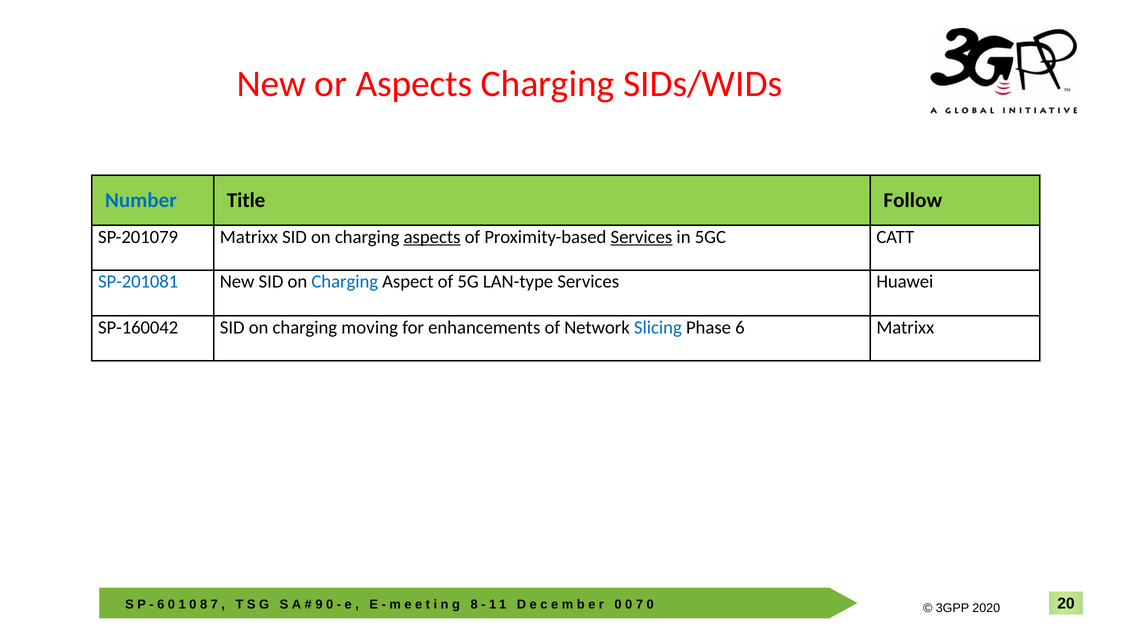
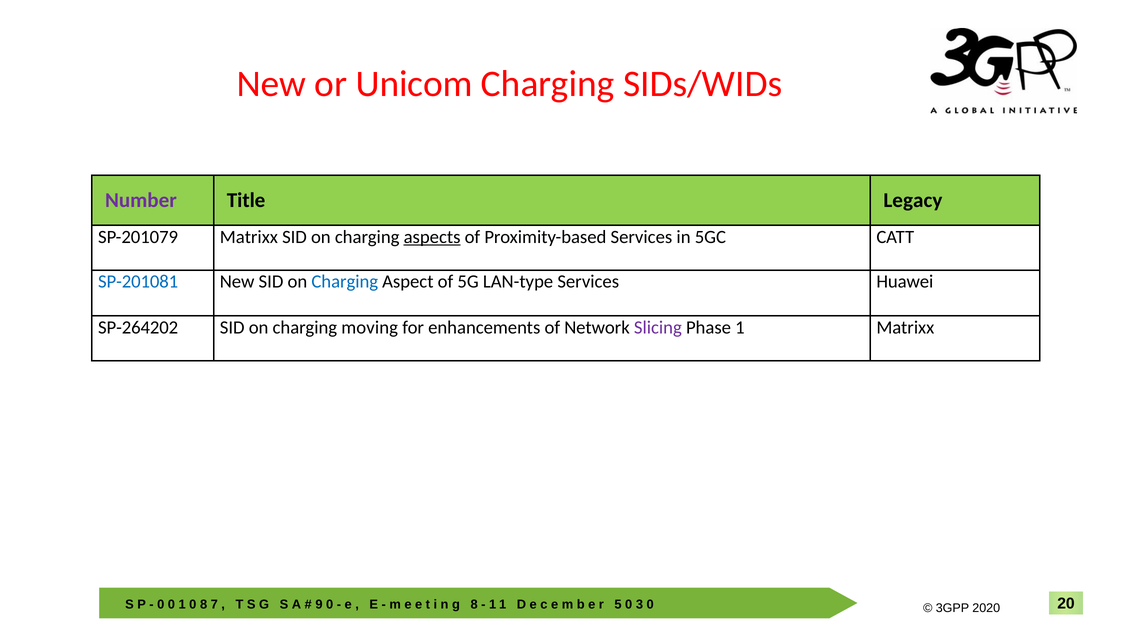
or Aspects: Aspects -> Unicom (414, 84)
Number colour: blue -> purple (141, 201)
Follow: Follow -> Legacy (913, 201)
Services underline: present -> none (641, 237)
SP-160042: SP-160042 -> SP-264202 (138, 328)
Slicing colour: blue -> purple (658, 328)
Phase 6: 6 -> 1 (740, 328)
6: 6 -> 0 (161, 605)
0: 0 -> 5 (618, 605)
7: 7 -> 3 (639, 605)
